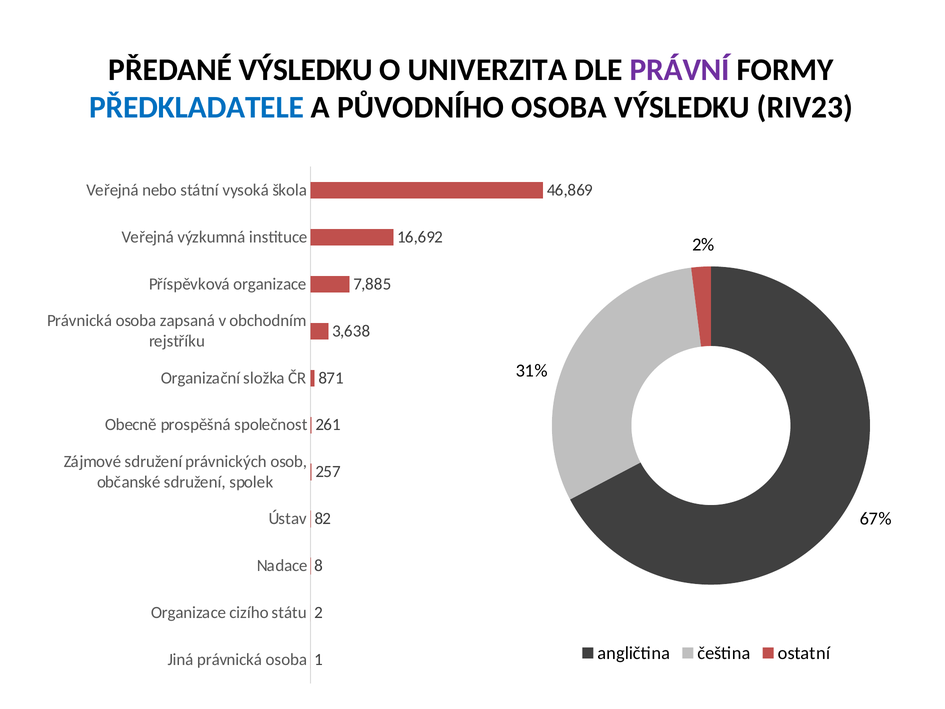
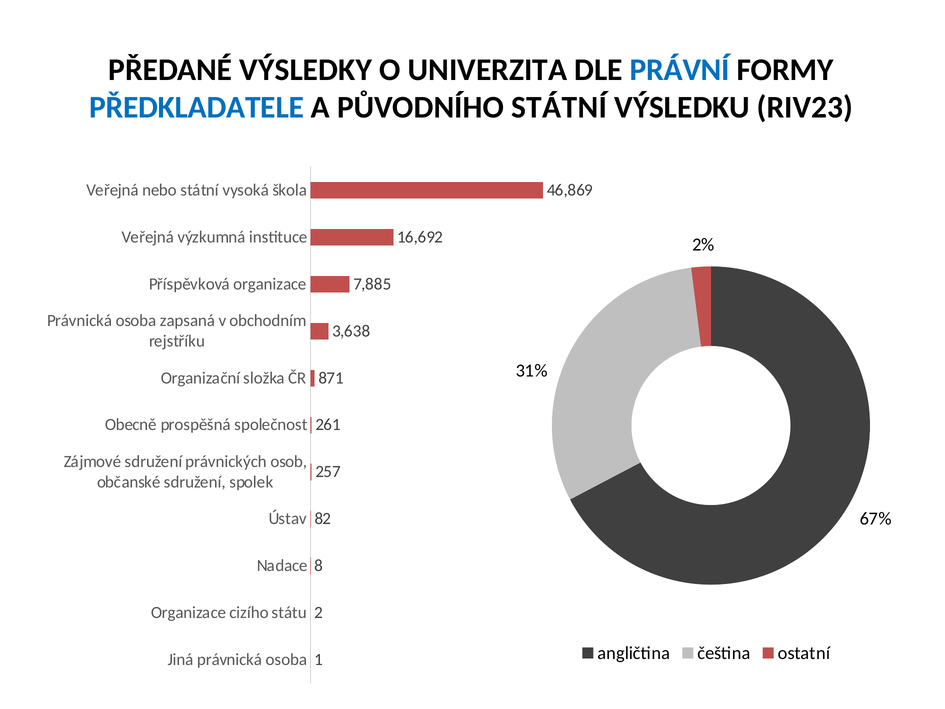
PŘEDANÉ VÝSLEDKU: VÝSLEDKU -> VÝSLEDKY (306, 70)
PRÁVNÍ colour: purple -> blue (680, 70)
PŮVODNÍHO OSOBA: OSOBA -> STÁTNÍ (559, 108)
